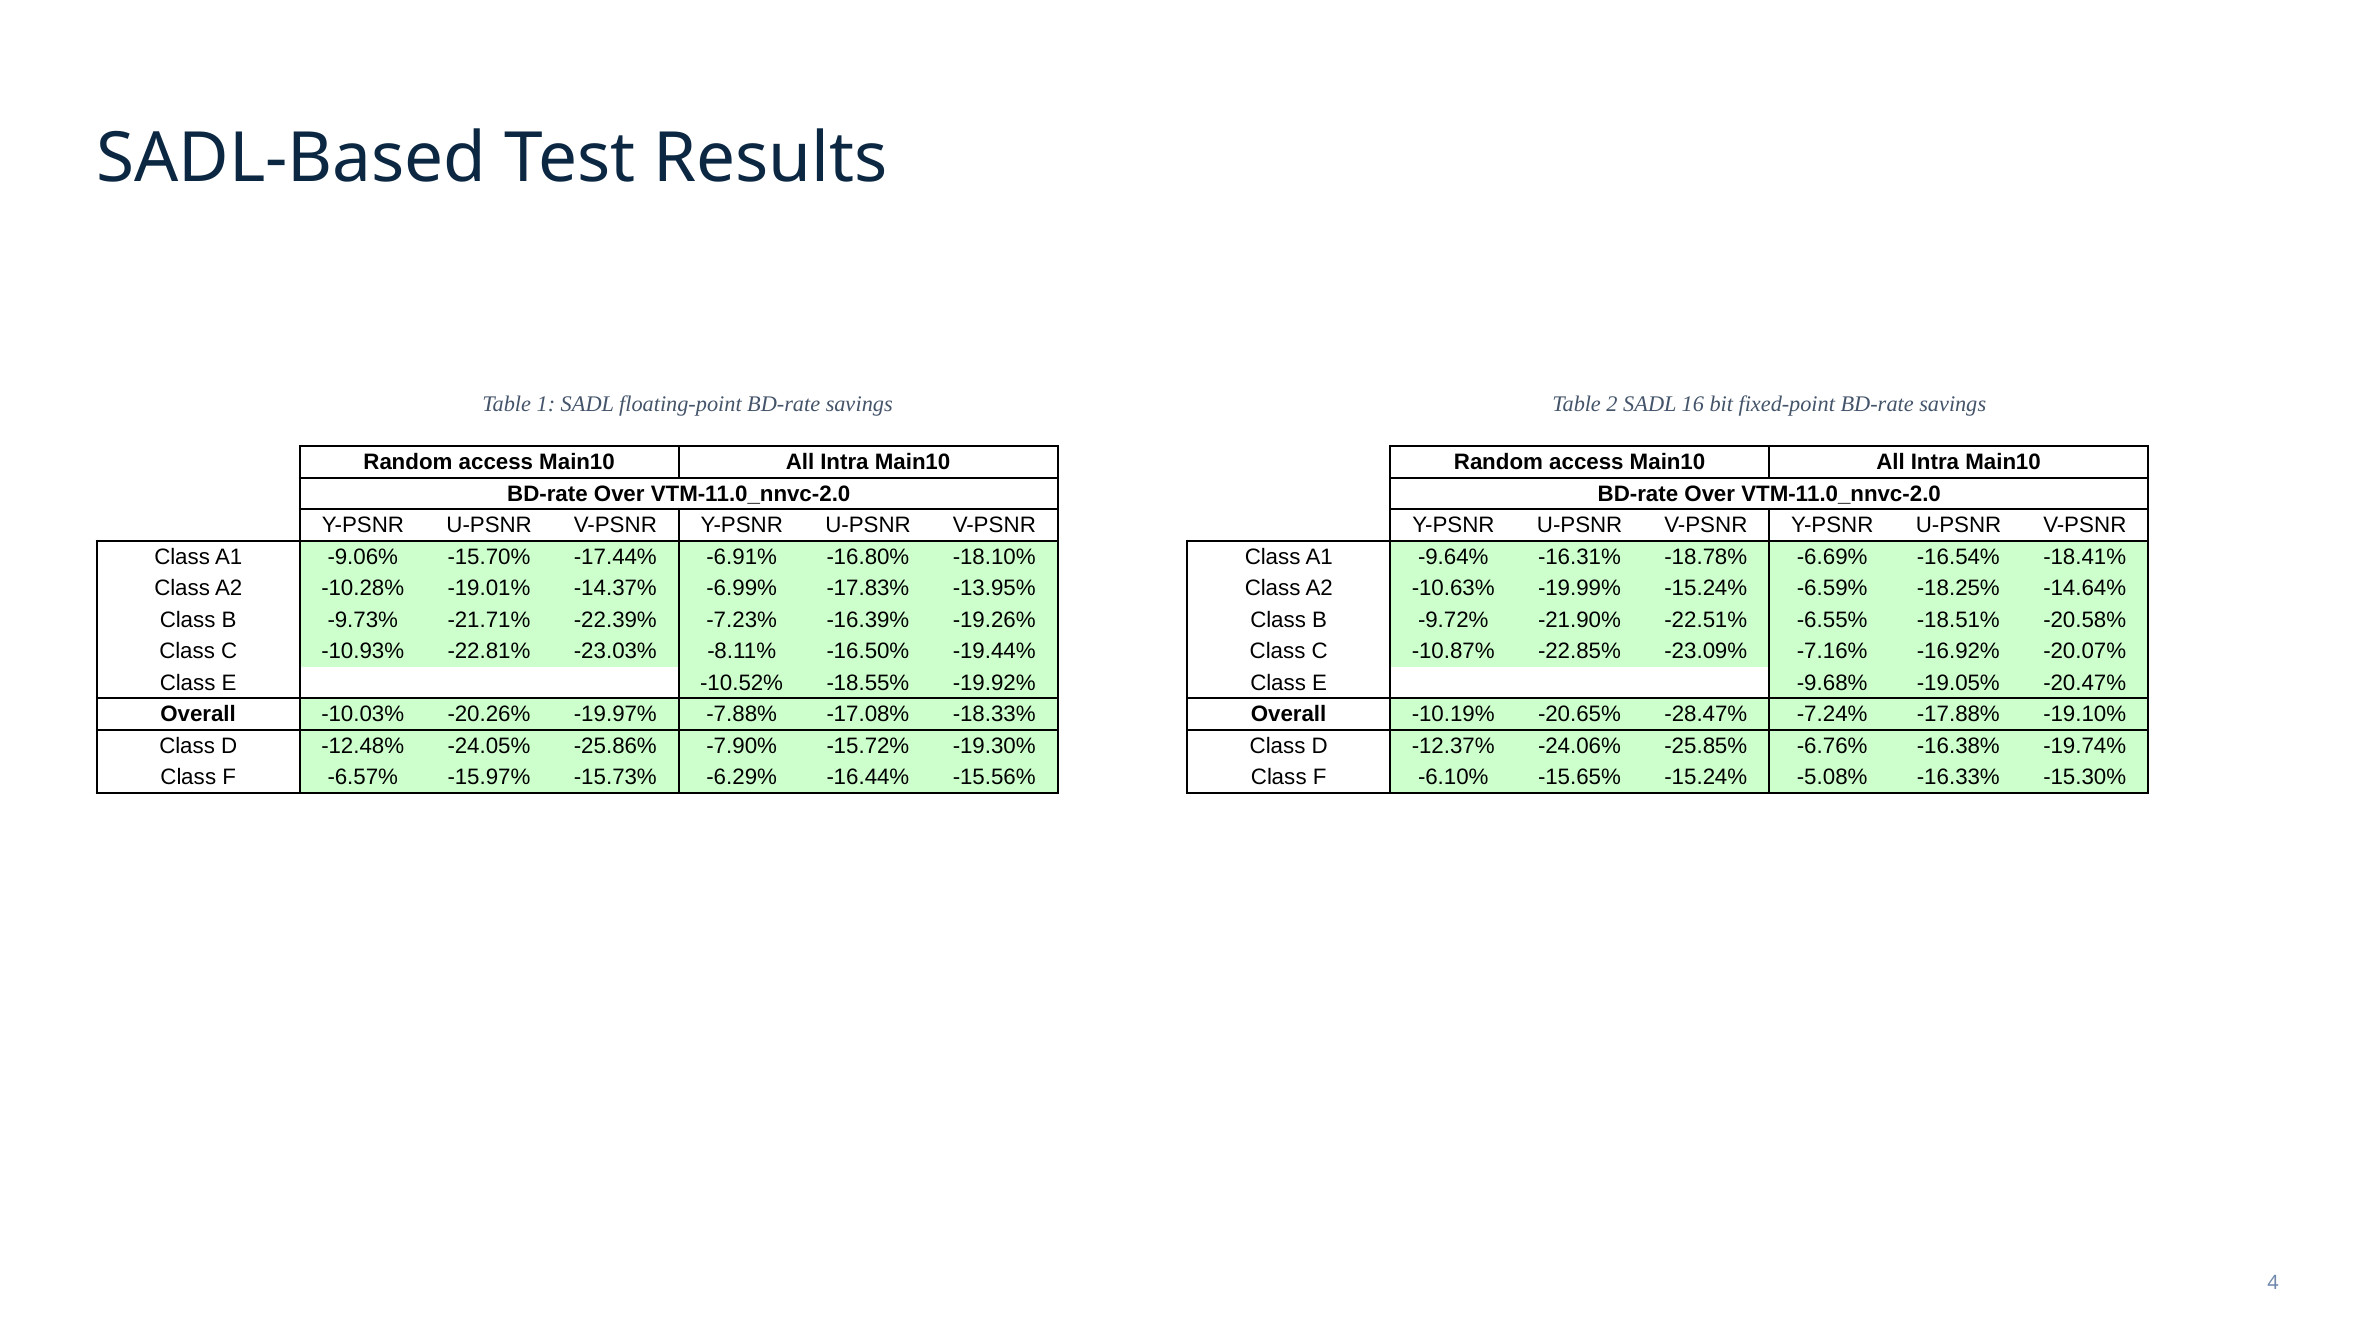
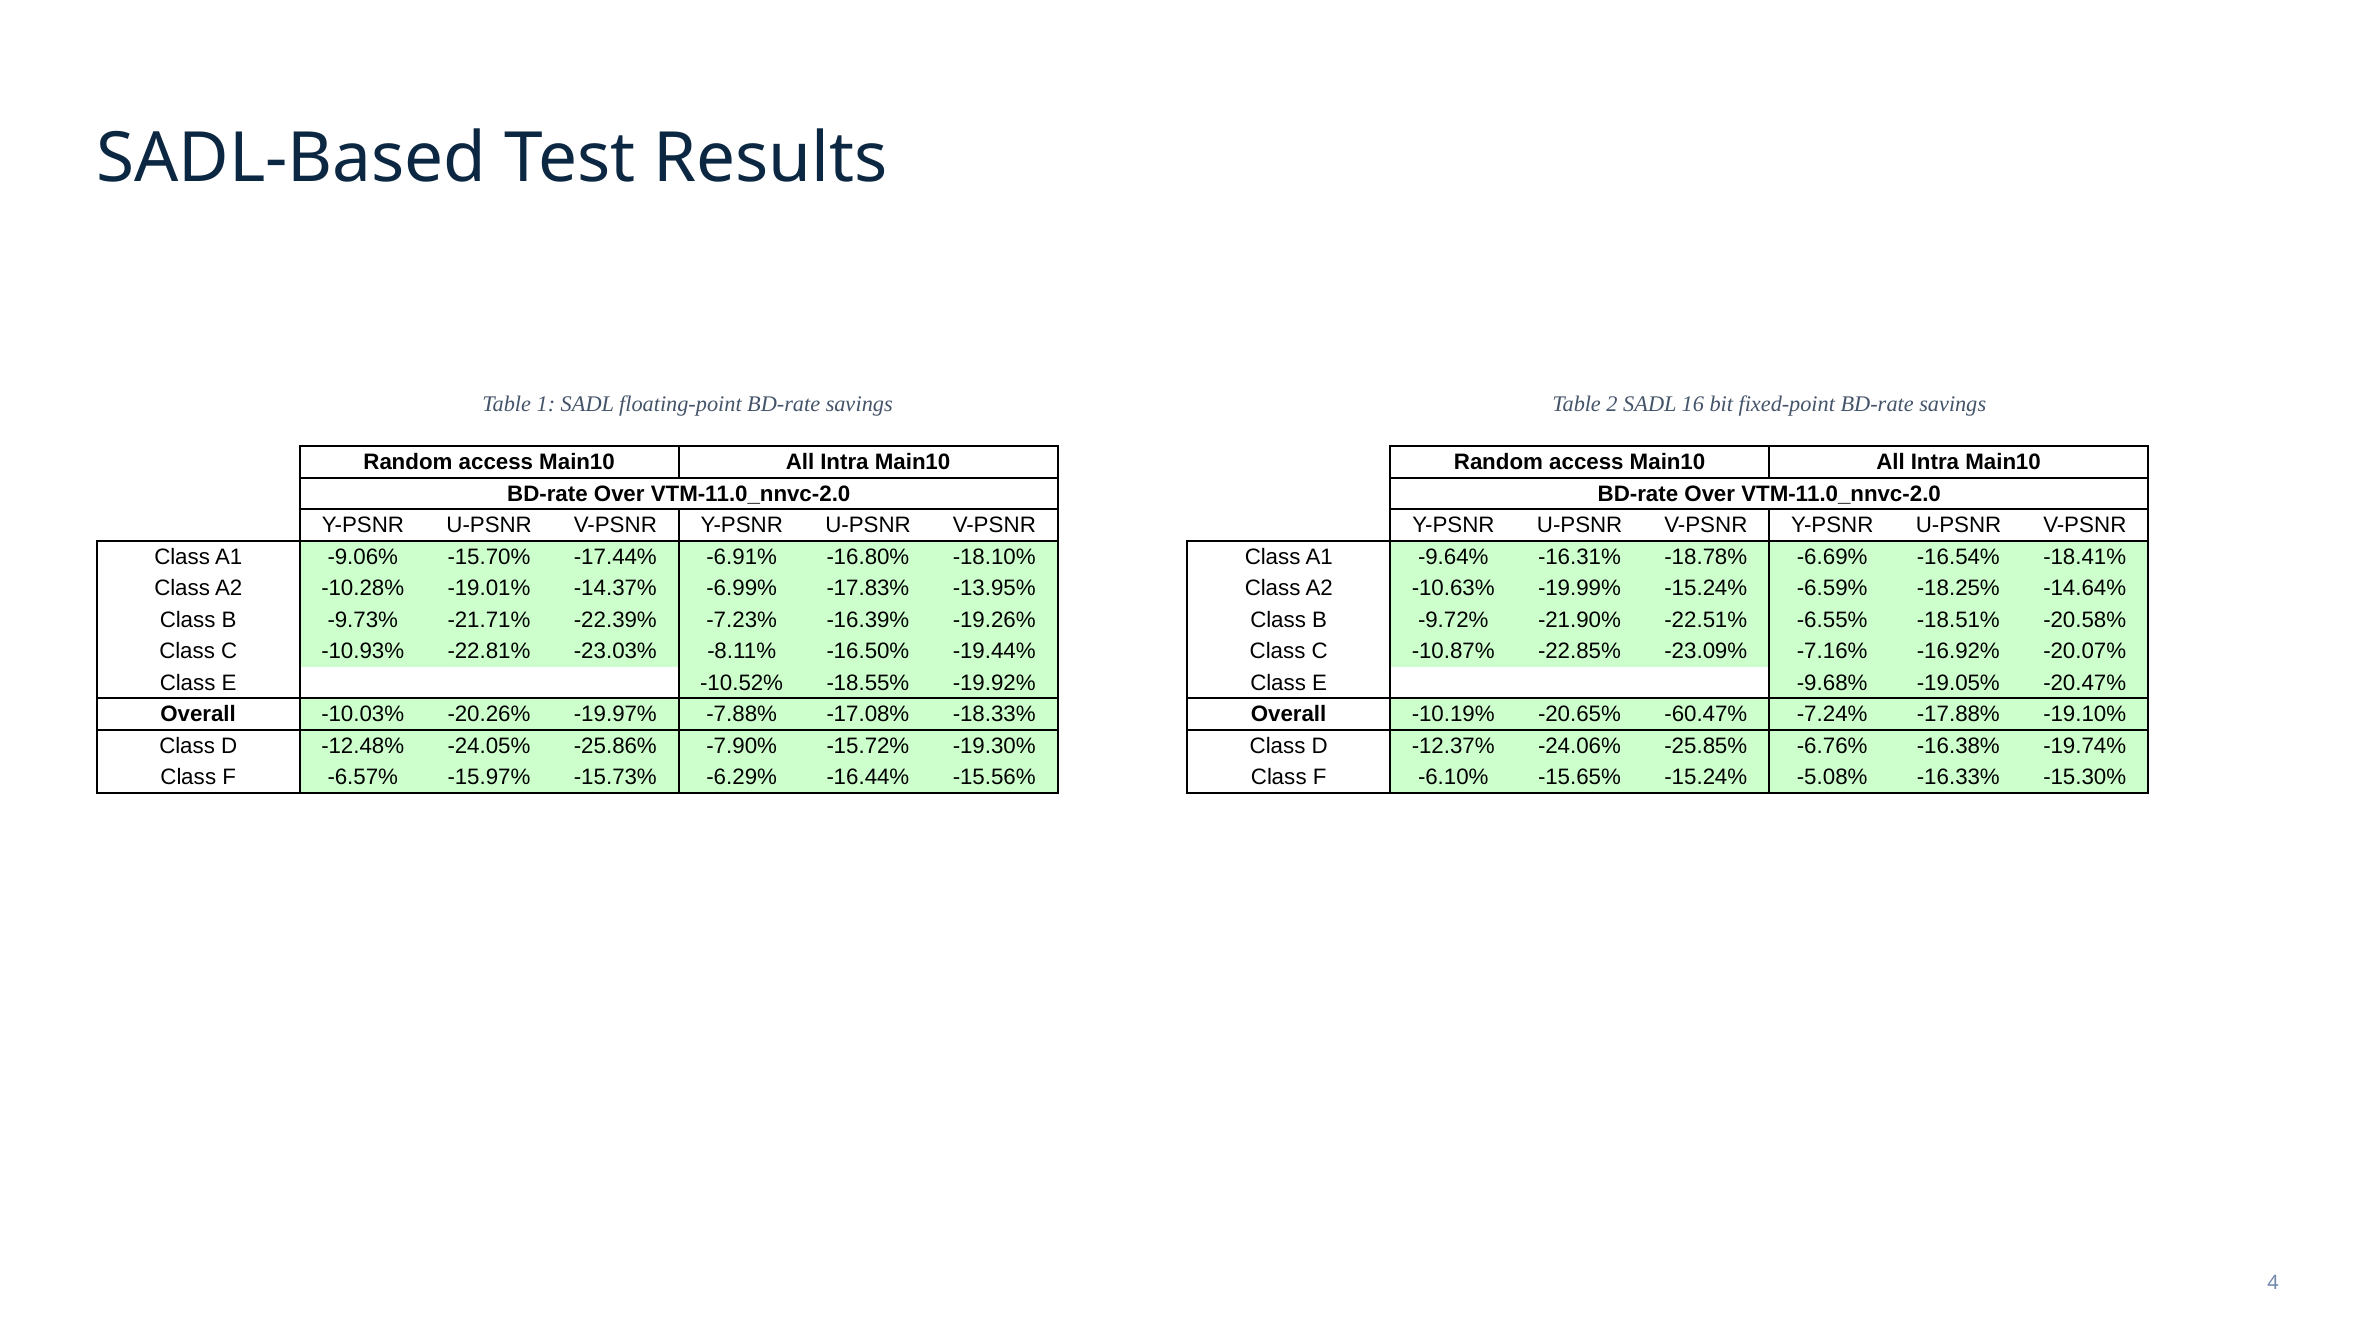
-28.47%: -28.47% -> -60.47% (1706, 714)
